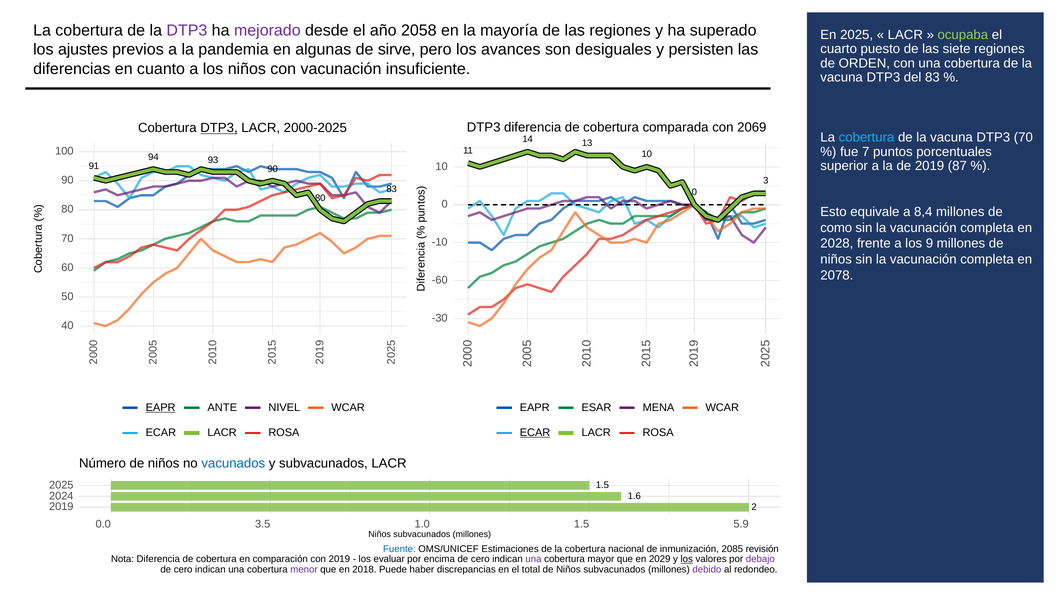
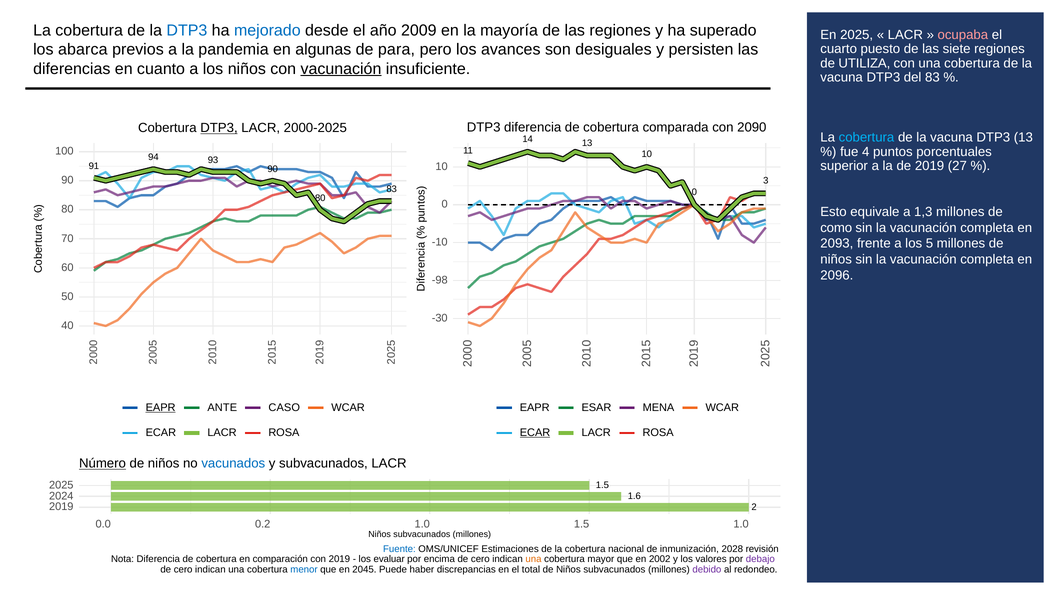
DTP3 colour: purple -> blue (187, 30)
mejorado colour: purple -> blue (267, 30)
2058: 2058 -> 2009 (419, 30)
ocupaba colour: light green -> pink (963, 35)
ajustes: ajustes -> abarca (83, 50)
sirve: sirve -> para (396, 50)
ORDEN: ORDEN -> UTILIZA (864, 63)
vacunación underline: none -> present (341, 69)
2069: 2069 -> 2090 (752, 128)
DTP3 70: 70 -> 13 (1023, 137)
7: 7 -> 4 (866, 152)
87: 87 -> 27 (957, 166)
8,4: 8,4 -> 1,3 (923, 212)
2028: 2028 -> 2093 (837, 243)
los 9: 9 -> 5 (929, 243)
2078: 2078 -> 2096 (837, 275)
-60: -60 -> -98 (440, 280)
NIVEL: NIVEL -> CASO (284, 407)
Número underline: none -> present (102, 463)
3.5: 3.5 -> 0.2 (263, 523)
1.5 5.9: 5.9 -> 1.0 (741, 523)
2085: 2085 -> 2028 (732, 549)
una colour: purple -> orange (533, 559)
2029: 2029 -> 2002 (660, 559)
los underline: present -> none (687, 559)
menor colour: purple -> blue (304, 569)
2018: 2018 -> 2045 (364, 569)
